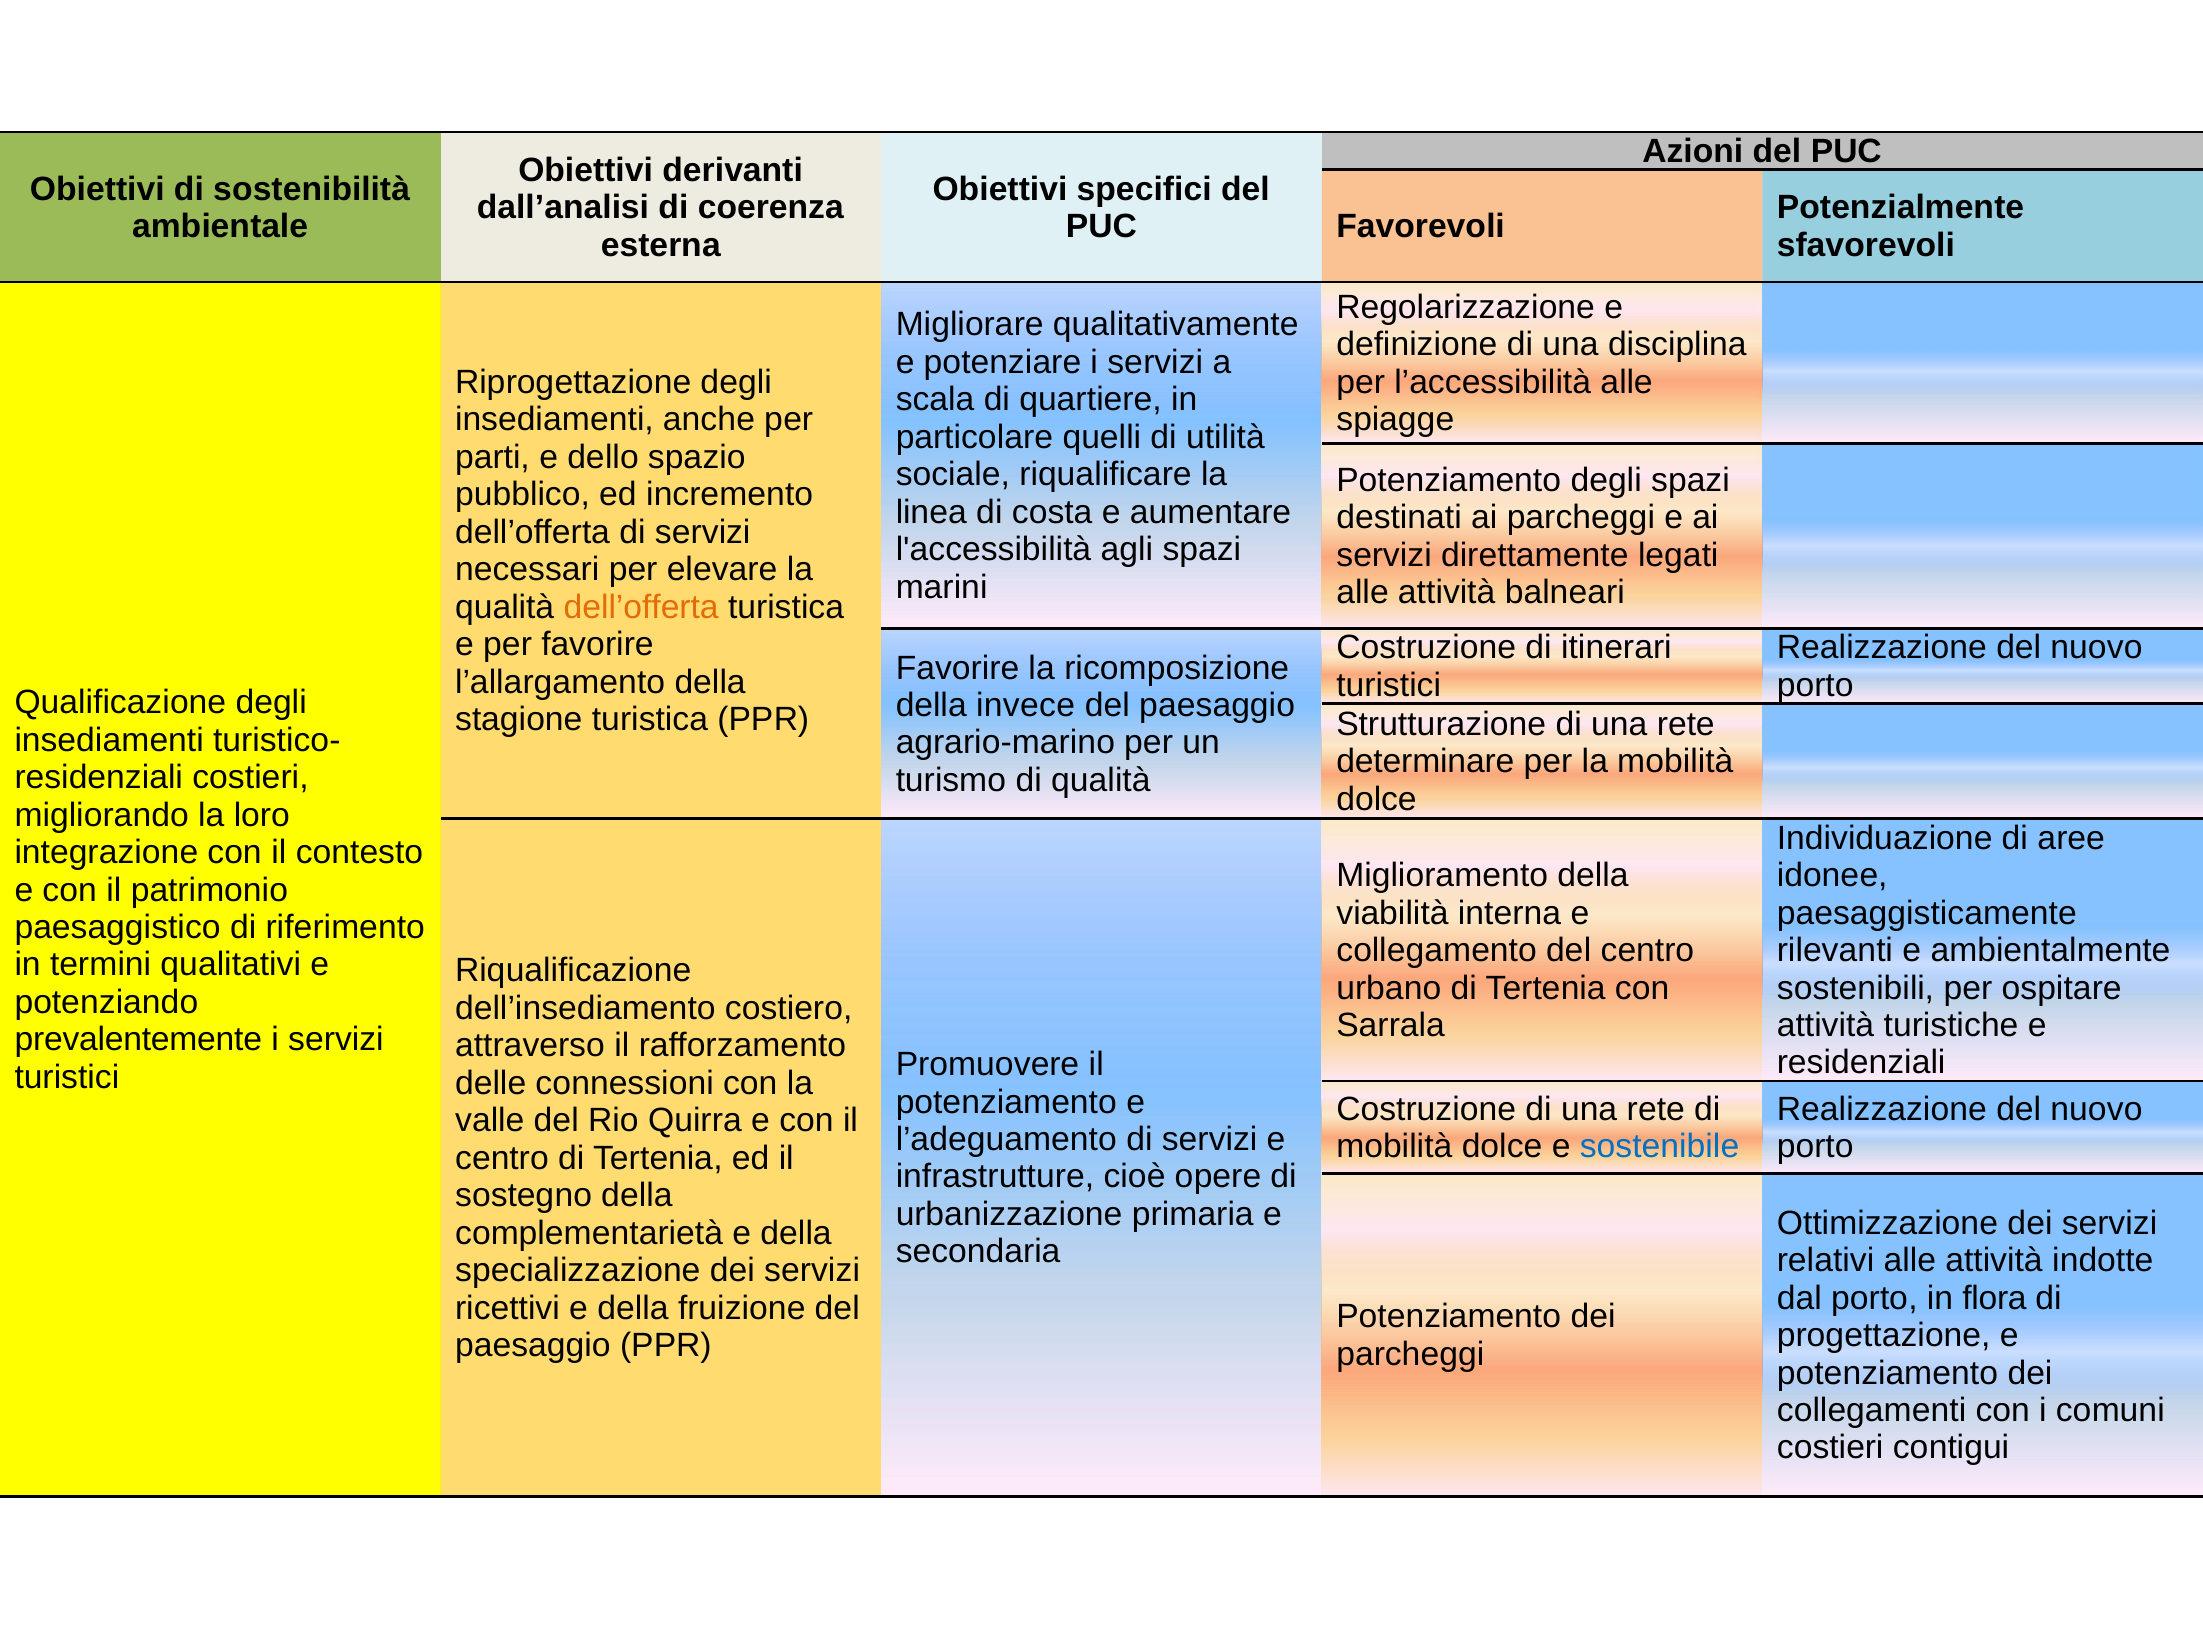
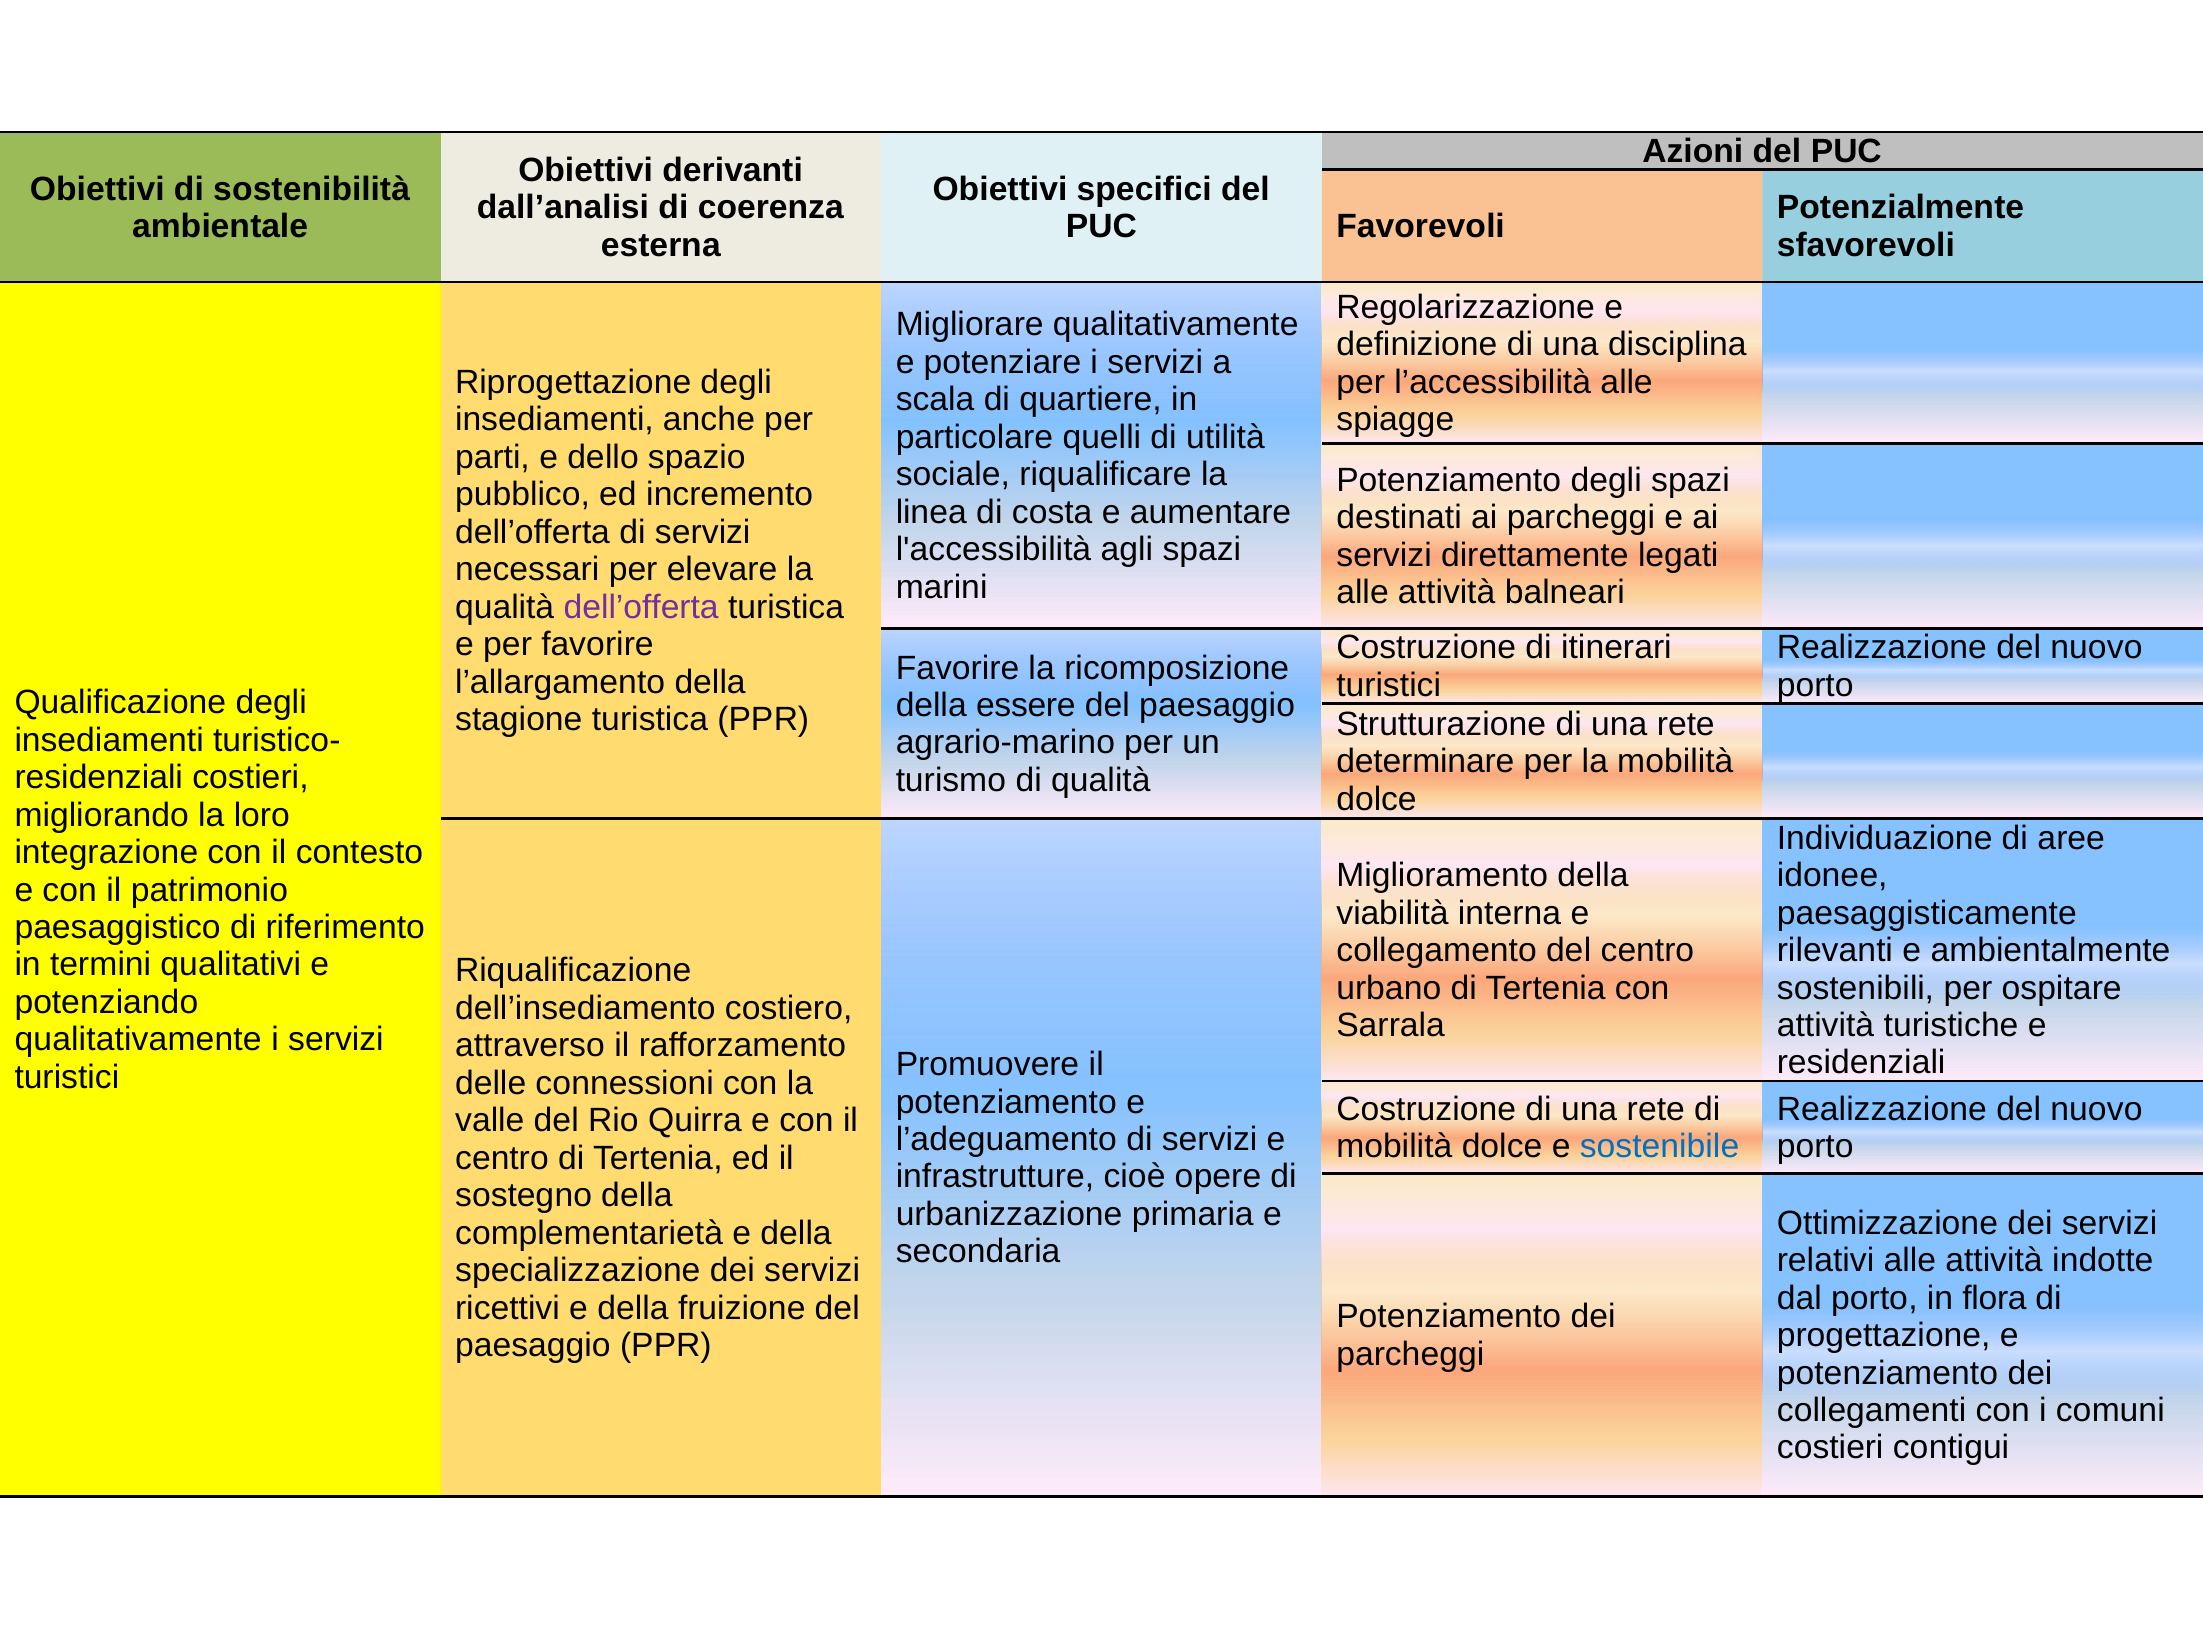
dell’offerta colour: orange -> purple (641, 607)
invece: invece -> essere (1026, 705)
prevalentemente: prevalentemente -> qualitativamente (138, 1040)
